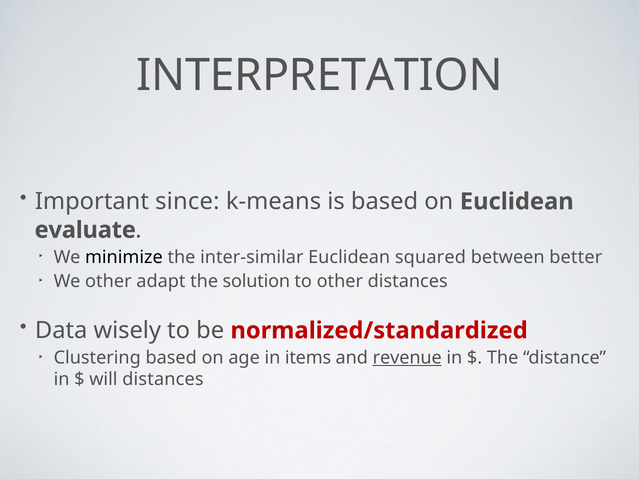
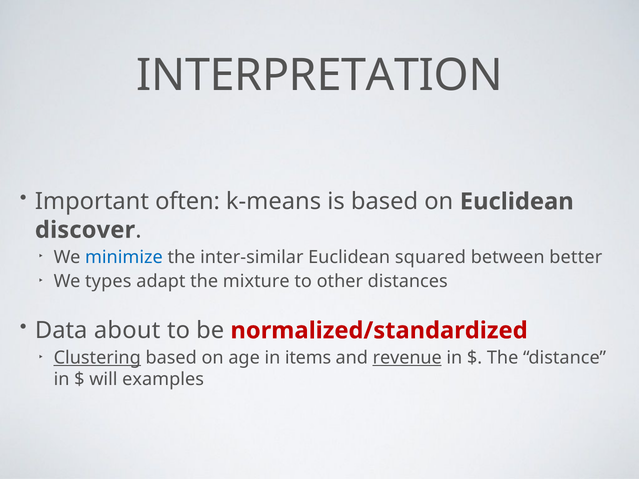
since: since -> often (188, 202)
evaluate: evaluate -> discover (85, 230)
minimize colour: black -> blue (124, 257)
We other: other -> types (108, 281)
solution: solution -> mixture (256, 281)
wisely: wisely -> about (127, 331)
Clustering underline: none -> present (97, 358)
will distances: distances -> examples (163, 380)
